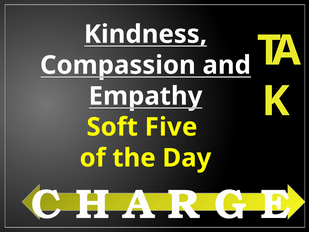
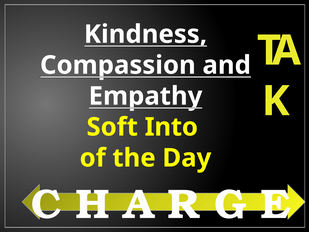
Five: Five -> Into (171, 127)
